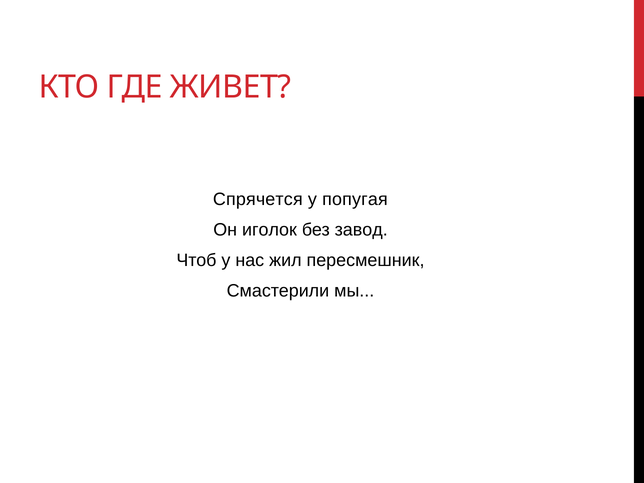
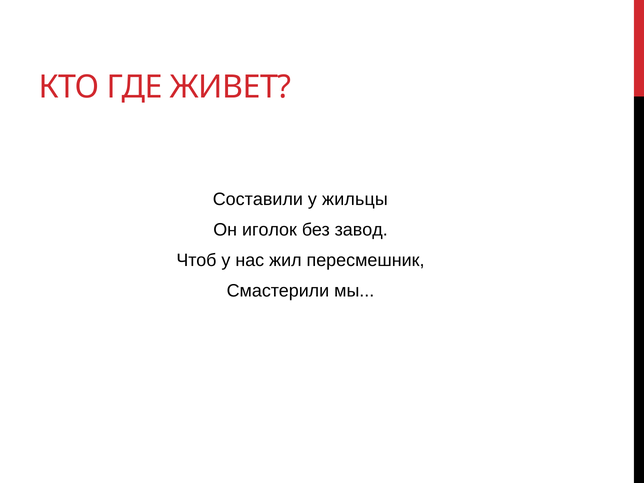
Спрячется: Спрячется -> Составили (258, 199)
попугая: попугая -> жильцы (355, 199)
